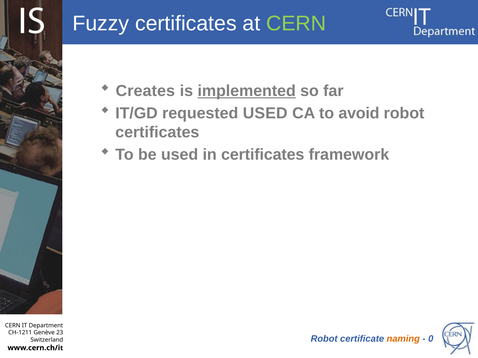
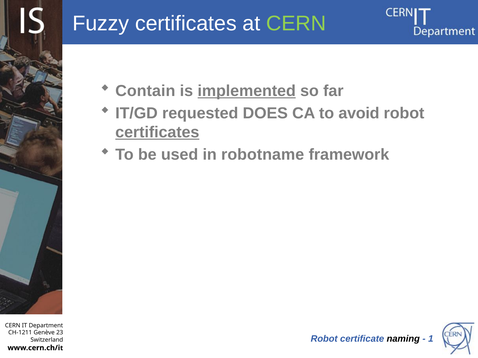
Creates: Creates -> Contain (145, 91)
requested USED: USED -> DOES (265, 113)
certificates underline: none -> present (157, 133)
in certificates: certificates -> robotname (263, 155)
naming colour: orange -> black (403, 339)
0: 0 -> 1 (431, 339)
